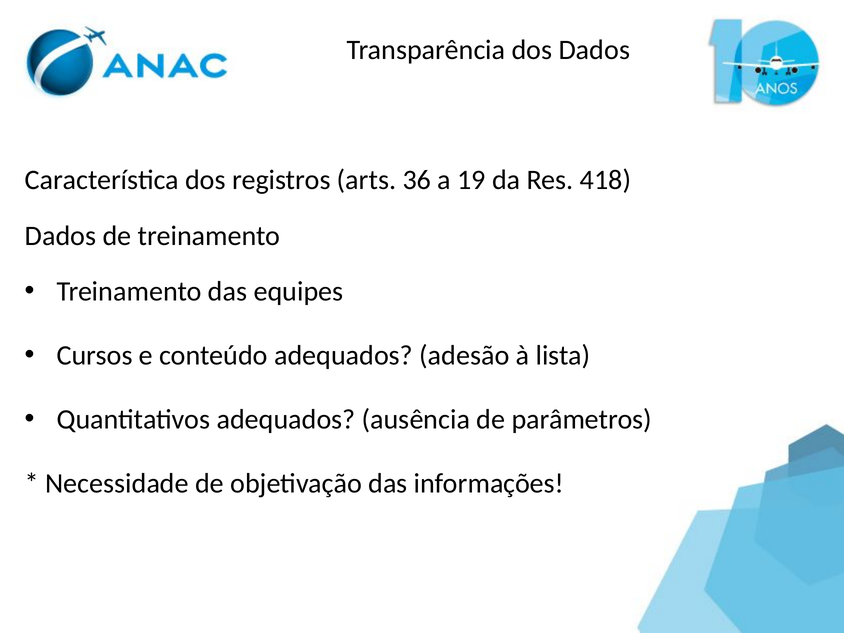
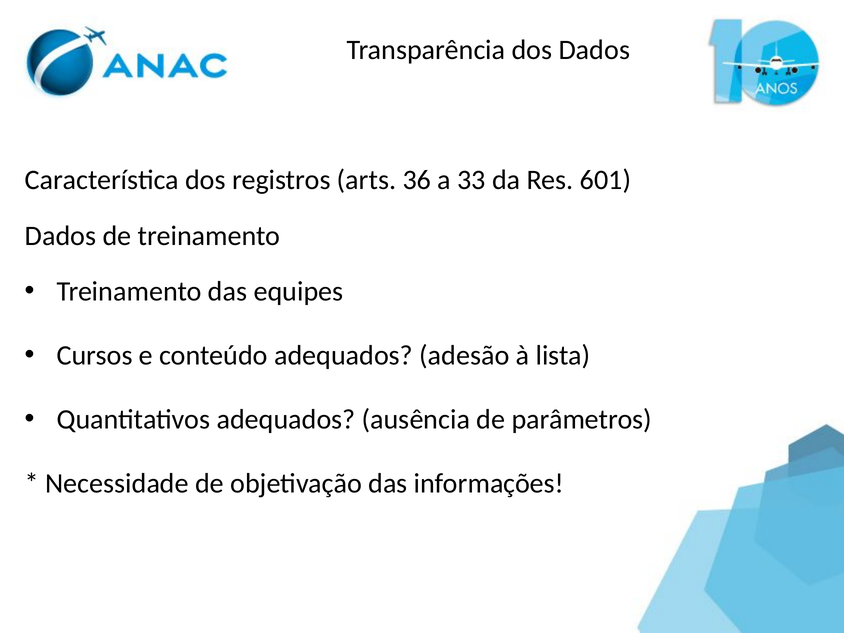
19: 19 -> 33 (471, 180)
418: 418 -> 601 (606, 180)
